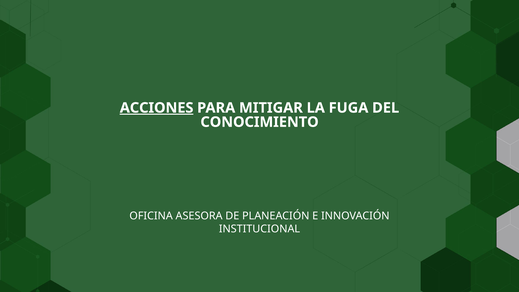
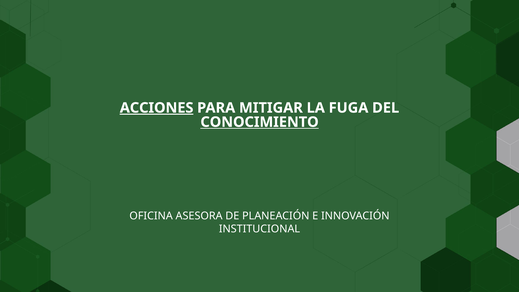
CONOCIMIENTO underline: none -> present (260, 122)
